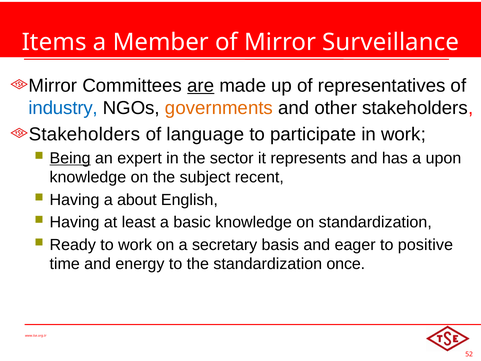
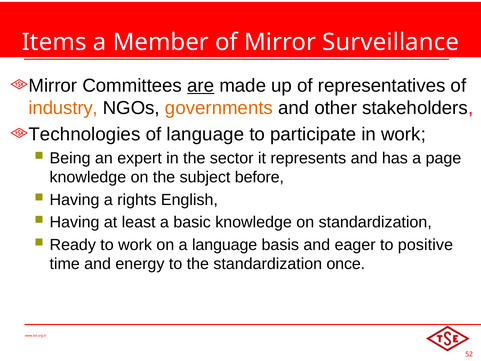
industry colour: blue -> orange (63, 108)
Stakeholders: Stakeholders -> Technologies (84, 134)
Being underline: present -> none (70, 158)
upon: upon -> page (443, 158)
recent: recent -> before (259, 177)
about: about -> rights (137, 200)
a secretary: secretary -> language (225, 245)
